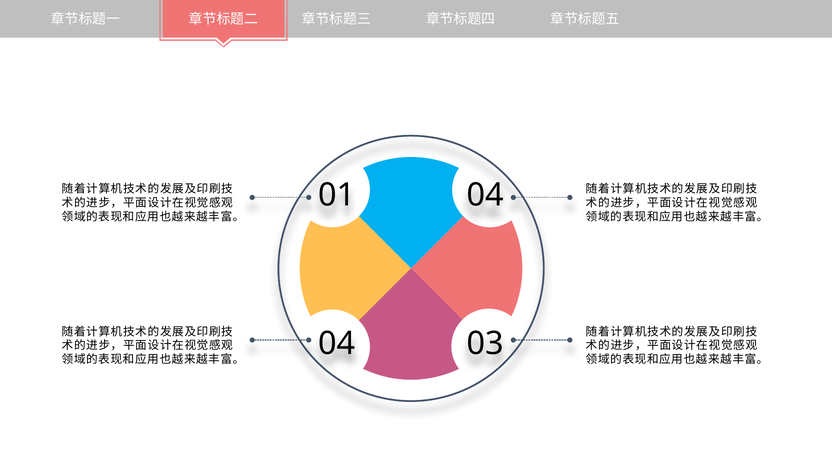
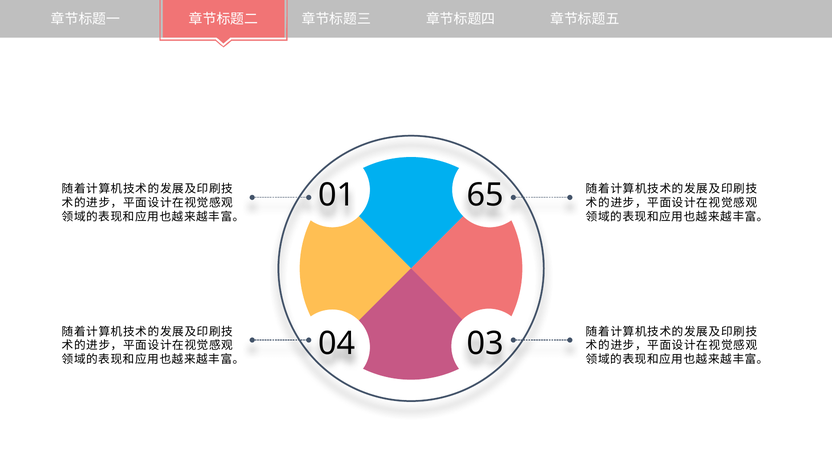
01 04: 04 -> 65 (485, 195)
